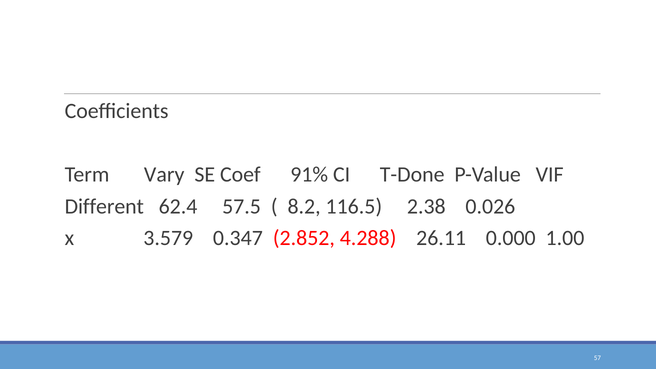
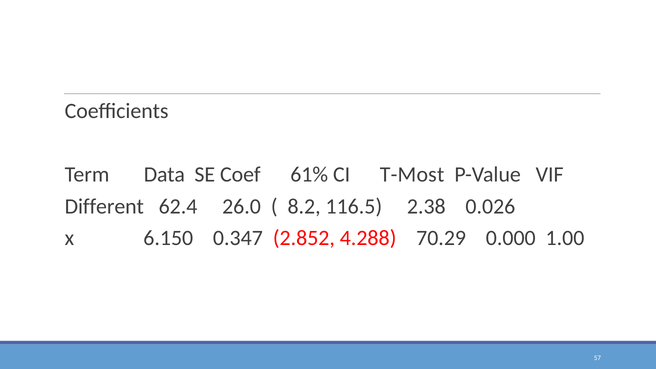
Vary: Vary -> Data (164, 175)
91%: 91% -> 61% (309, 175)
T-Done: T-Done -> T-Most (412, 175)
57.5: 57.5 -> 26.0 (242, 206)
3.579: 3.579 -> 6.150 (168, 238)
26.11: 26.11 -> 70.29 (441, 238)
